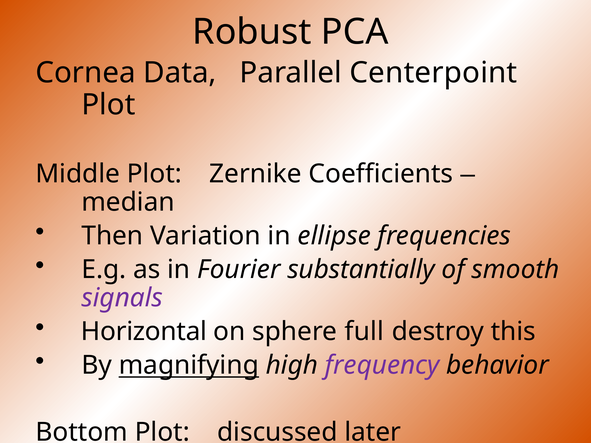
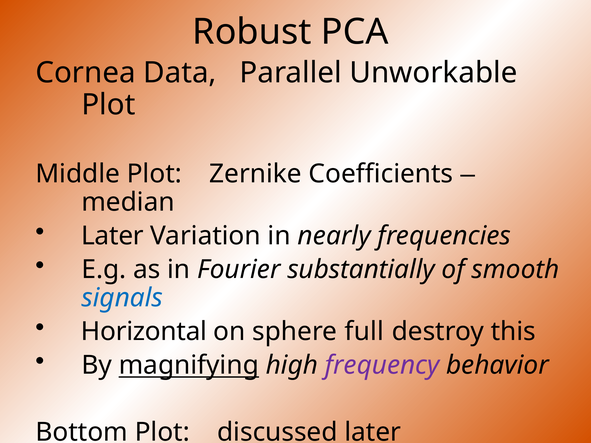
Centerpoint: Centerpoint -> Unworkable (433, 73)
Then: Then -> Later (112, 236)
ellipse: ellipse -> nearly (334, 236)
signals colour: purple -> blue (122, 298)
